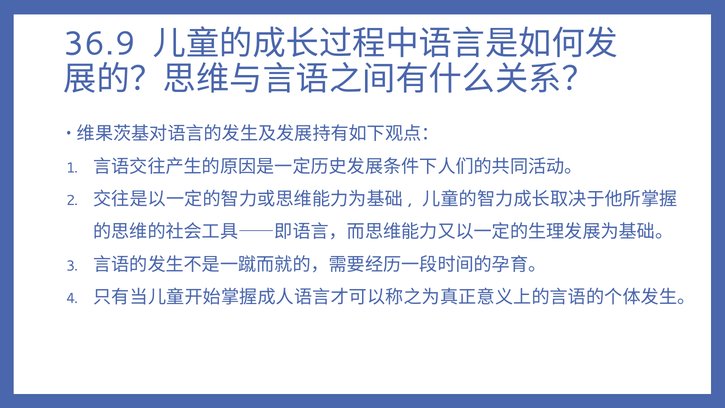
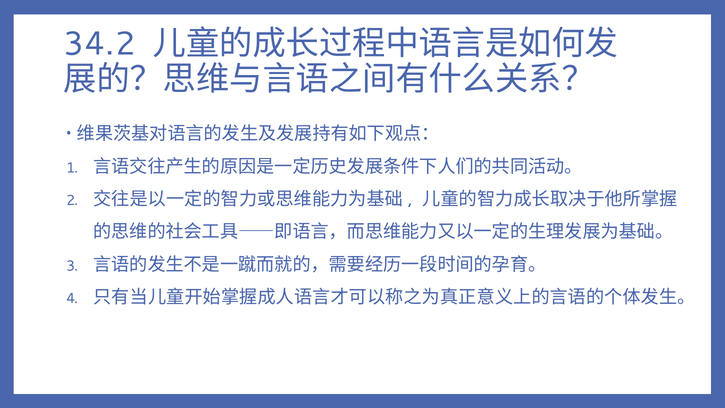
36.9: 36.9 -> 34.2 (100, 44)
